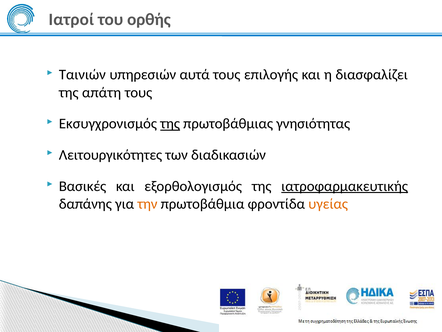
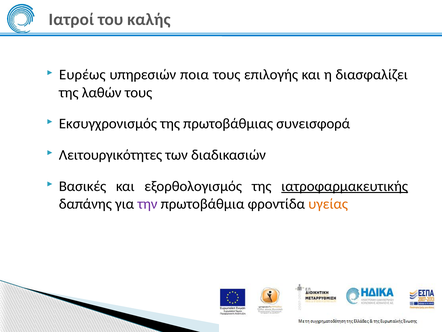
ορθής: ορθής -> καλής (149, 20)
Ταινιών: Ταινιών -> Ευρέως (82, 75)
αυτά: αυτά -> ποια (194, 75)
απάτη: απάτη -> λαθών (102, 92)
της underline: present -> none (170, 124)
γνησιότητας: γνησιότητας -> συνεισφορά (313, 124)
την colour: orange -> purple (147, 204)
